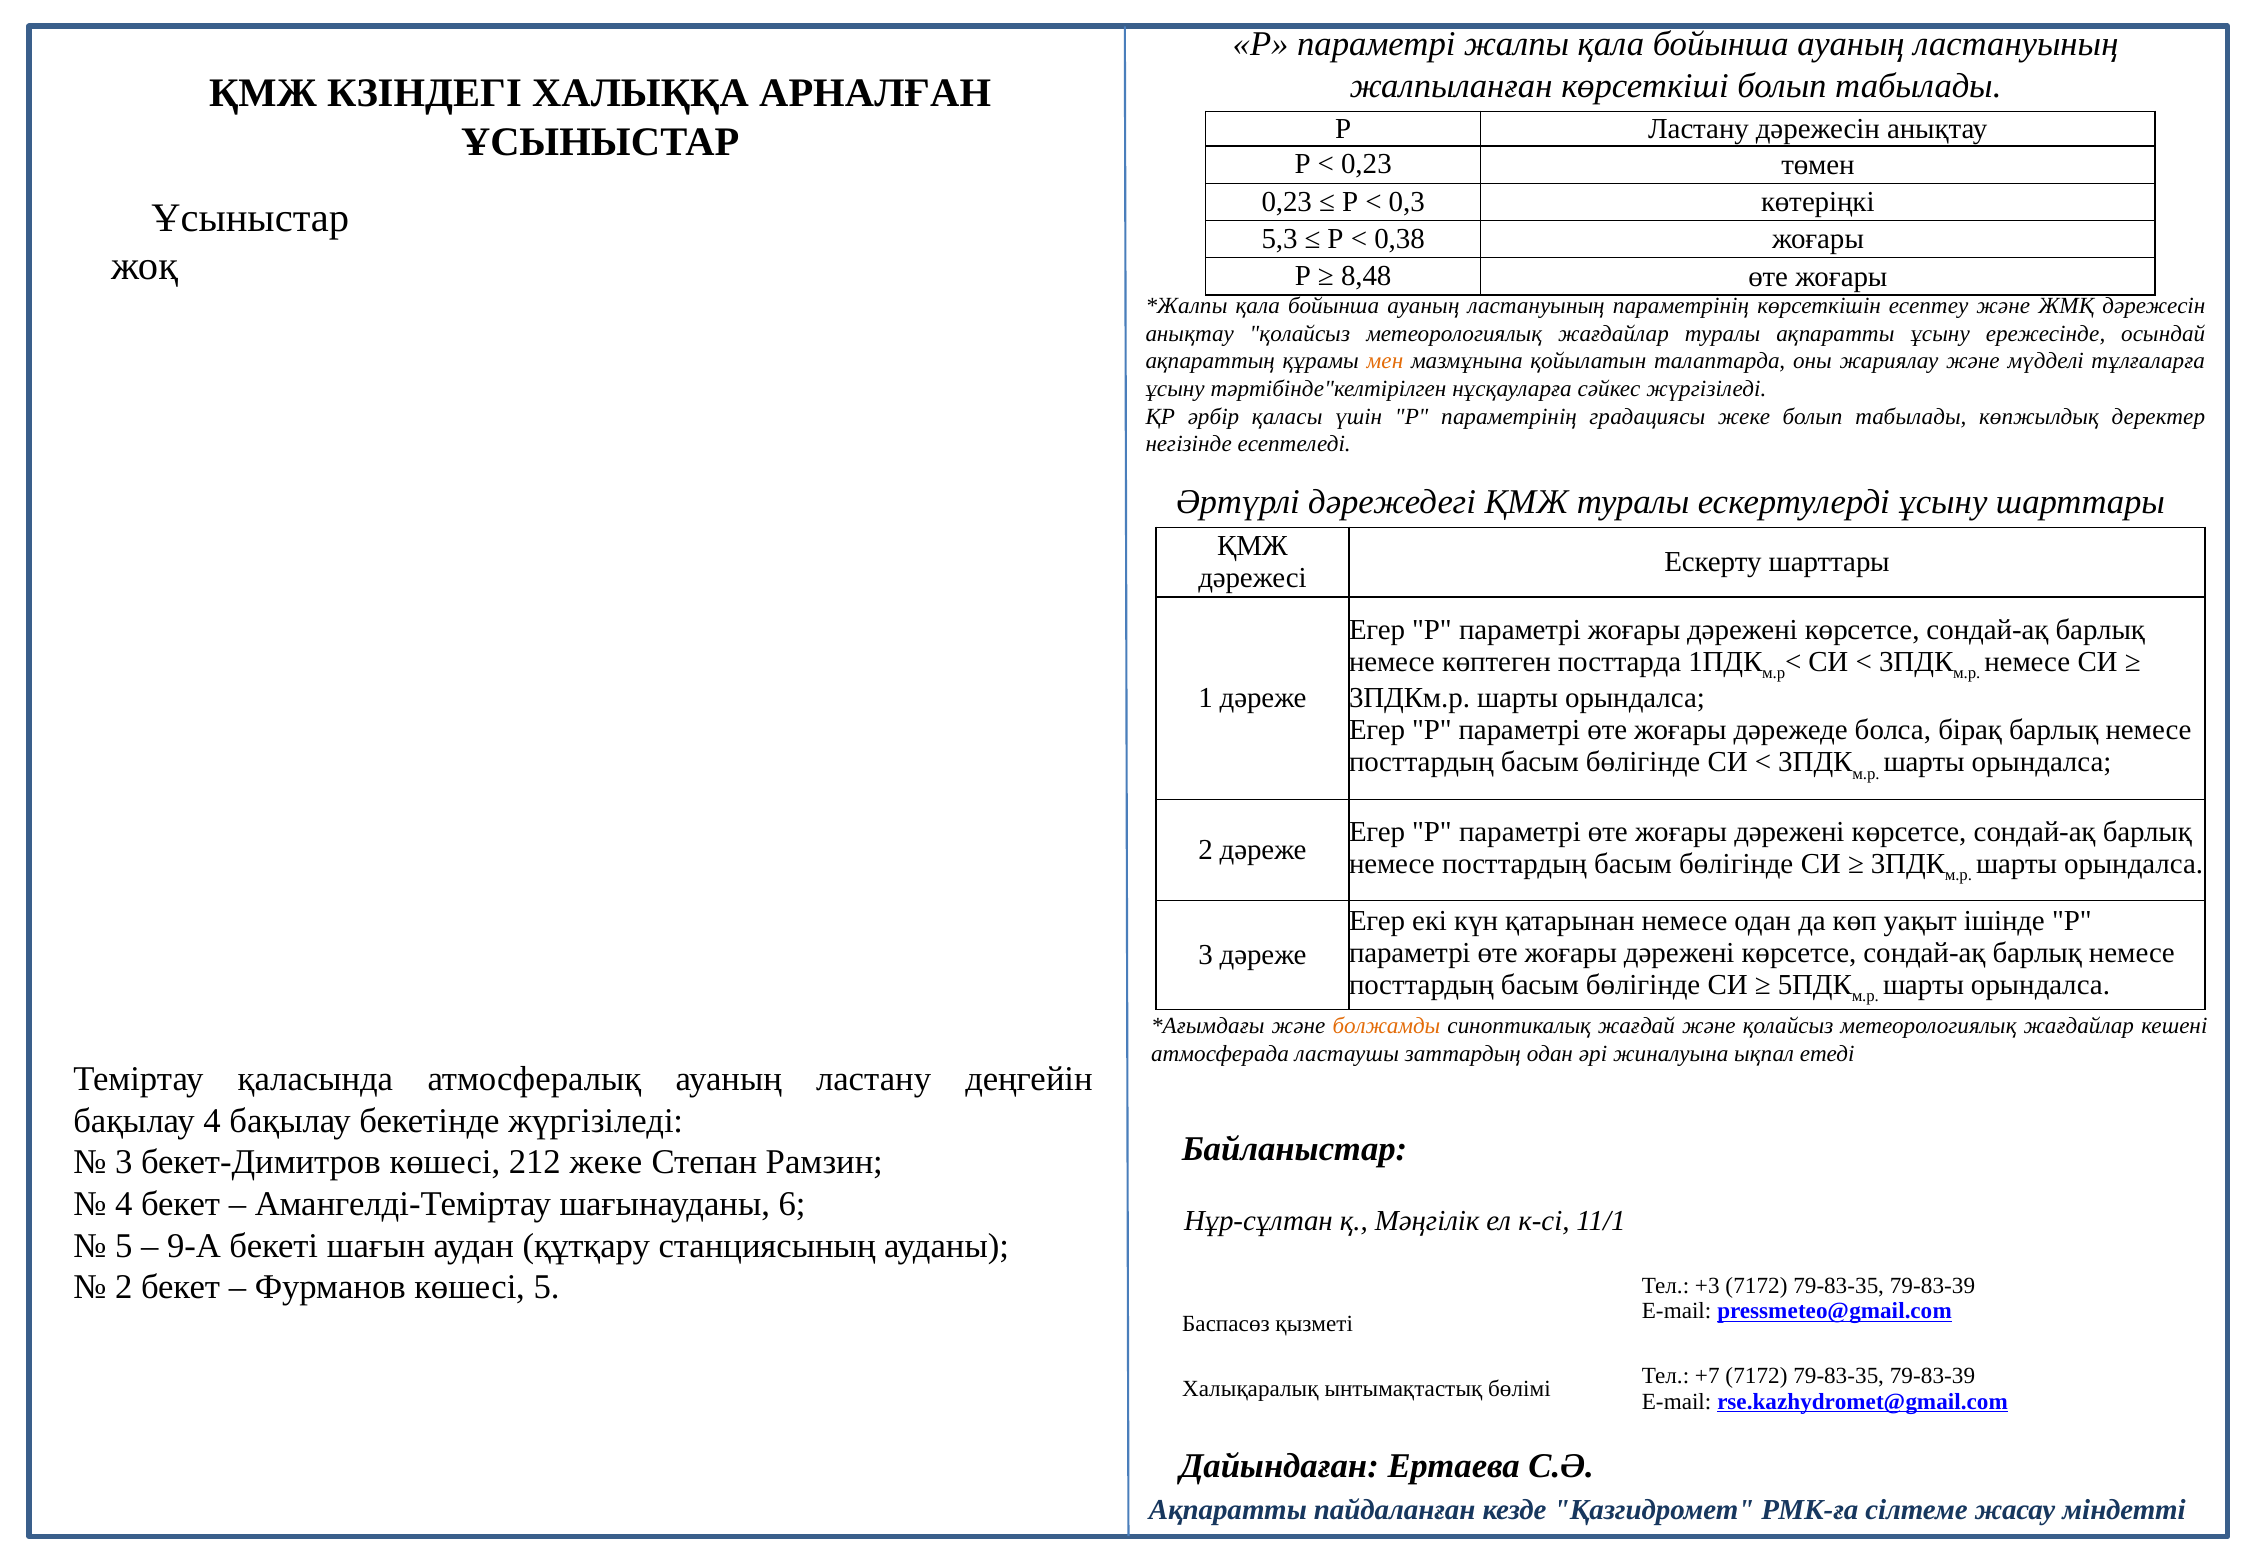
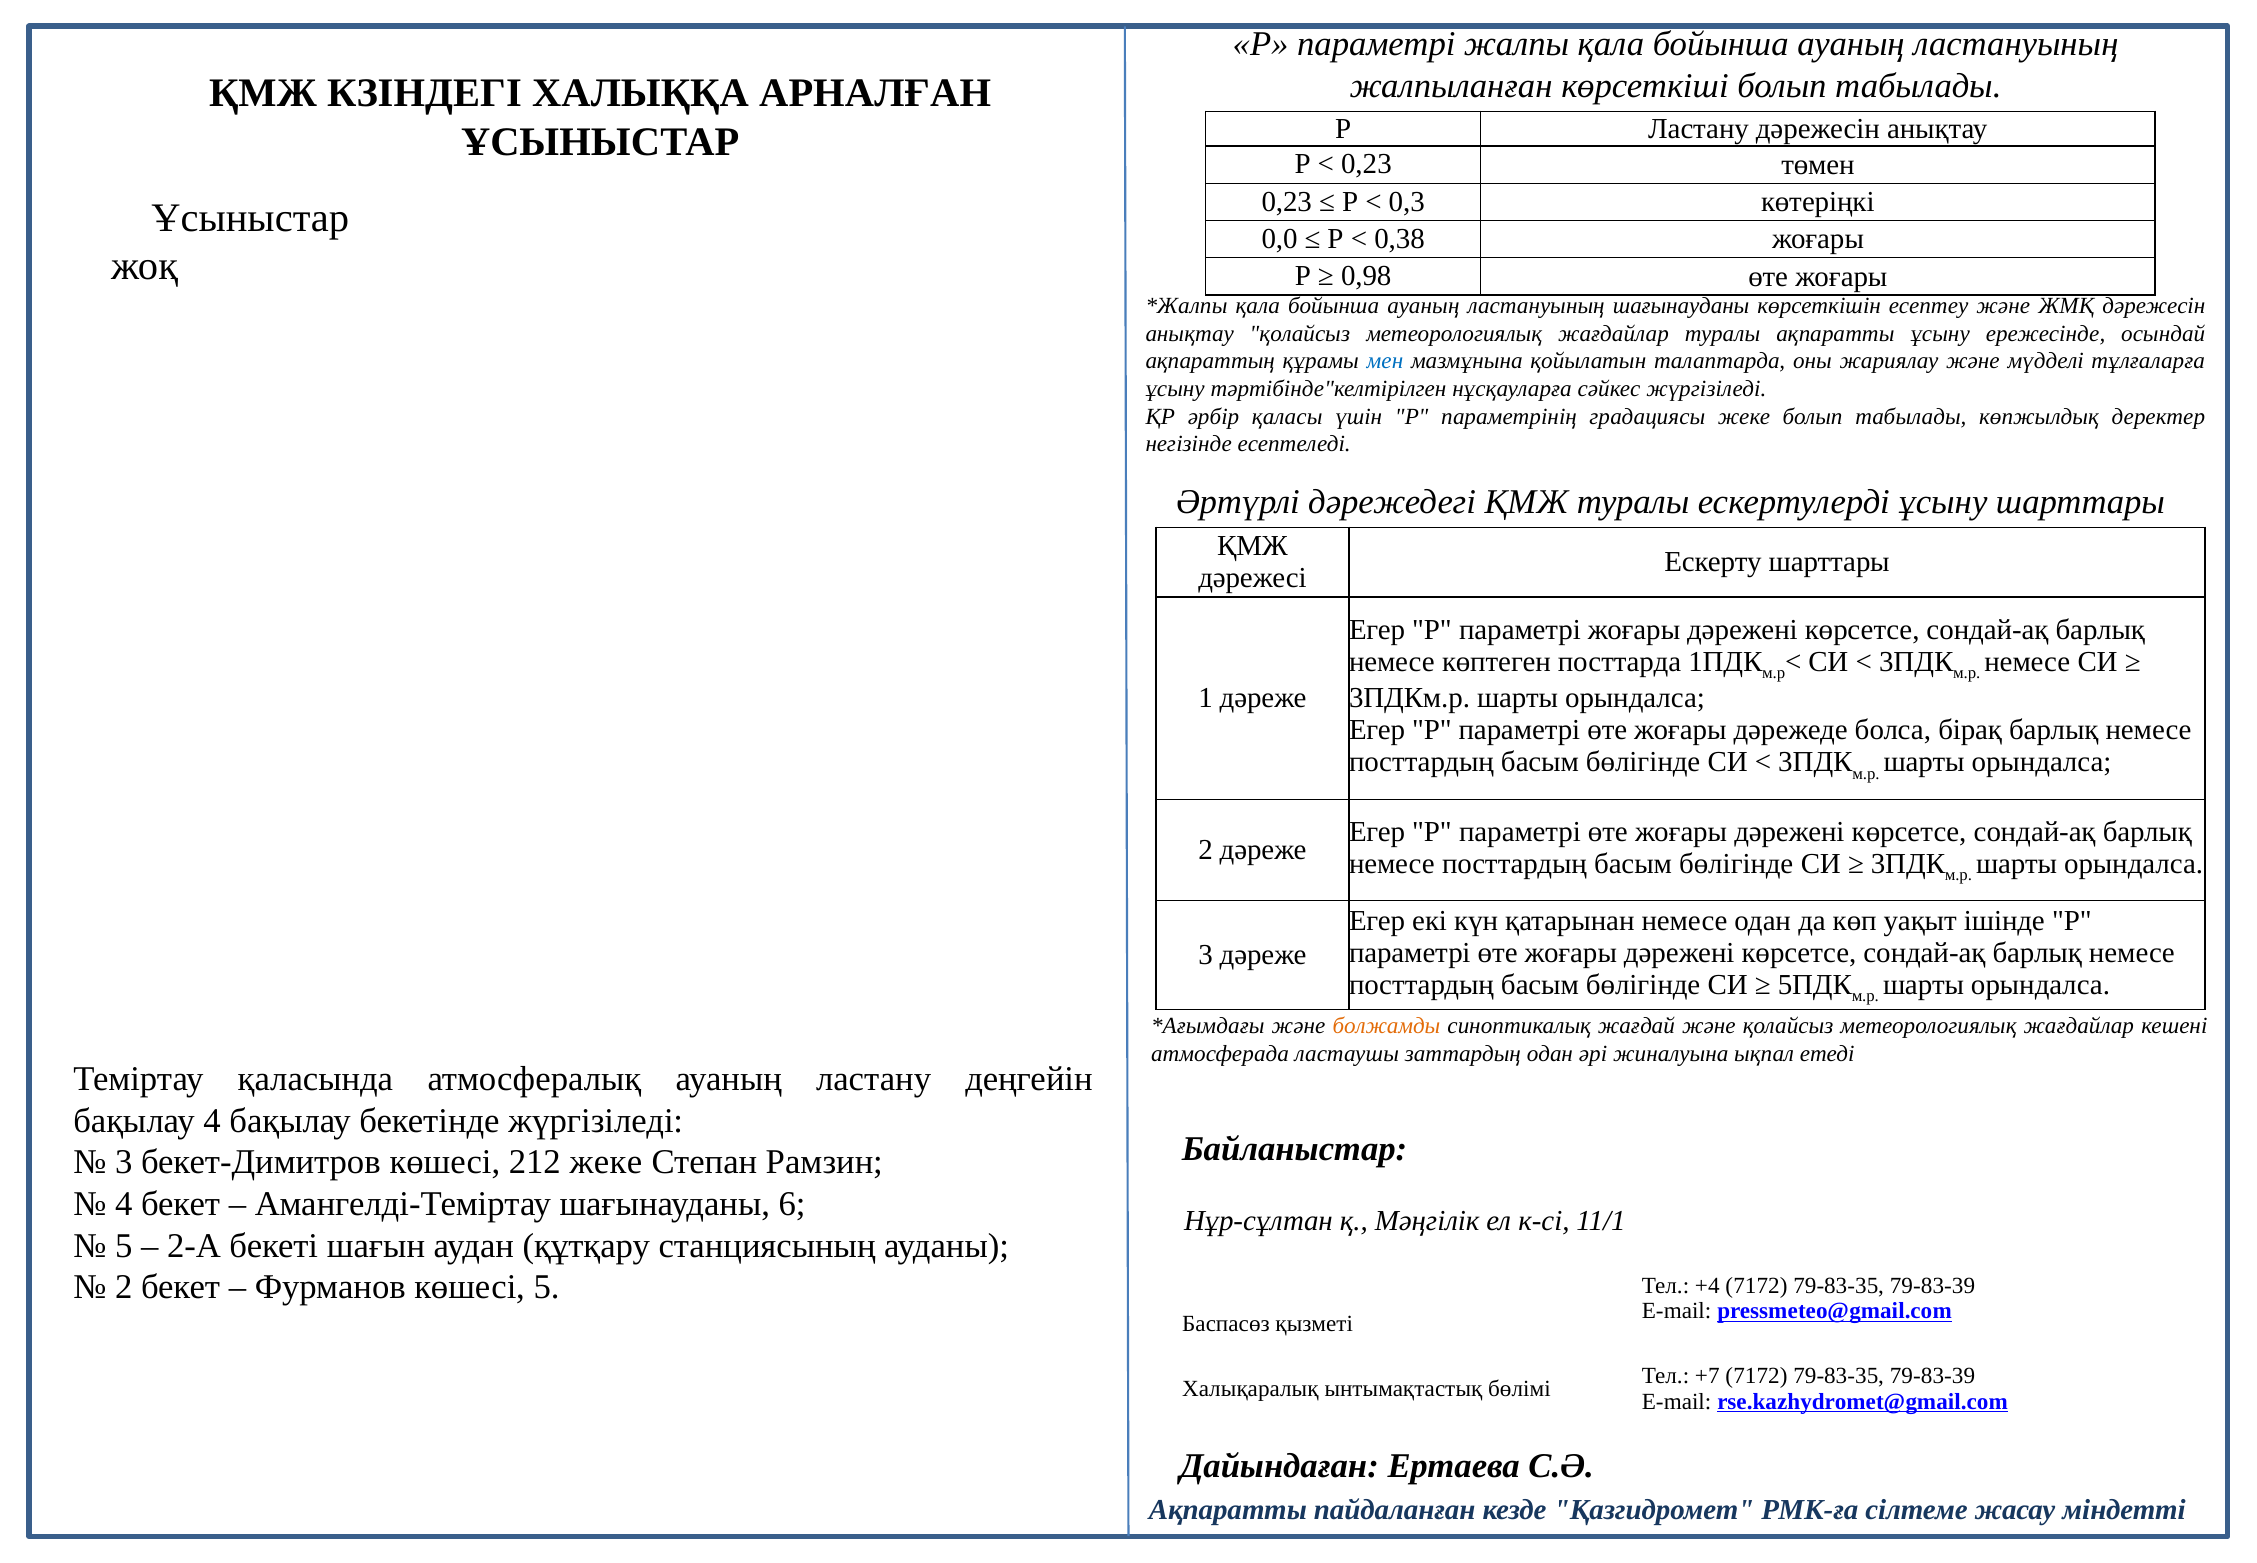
5,3: 5,3 -> 0,0 (1280, 239)
8,48: 8,48 -> 0,98 (1366, 276)
ластануының параметрінің: параметрінің -> шағынауданы (1681, 306)
мен colour: orange -> blue (1385, 361)
9-А: 9-А -> 2-А (194, 1245)
+3: +3 -> +4 (1707, 1285)
